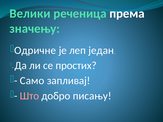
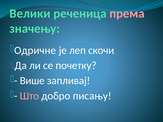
према colour: white -> pink (127, 14)
један: један -> скочи (101, 50)
простих: простих -> почетку (76, 66)
Само: Само -> Више (32, 81)
